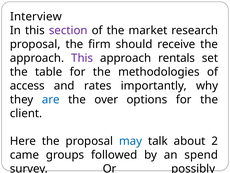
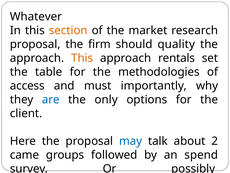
Interview: Interview -> Whatever (36, 17)
section colour: purple -> orange (68, 30)
receive: receive -> quality (176, 44)
This colour: purple -> orange (82, 58)
rates: rates -> must (98, 86)
over: over -> only (106, 99)
